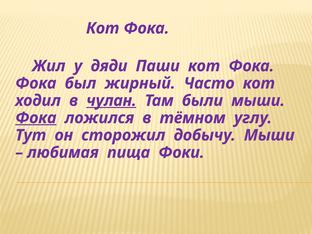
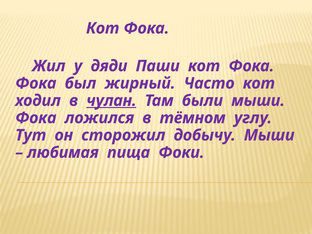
Фока underline: present -> none (36, 118)
